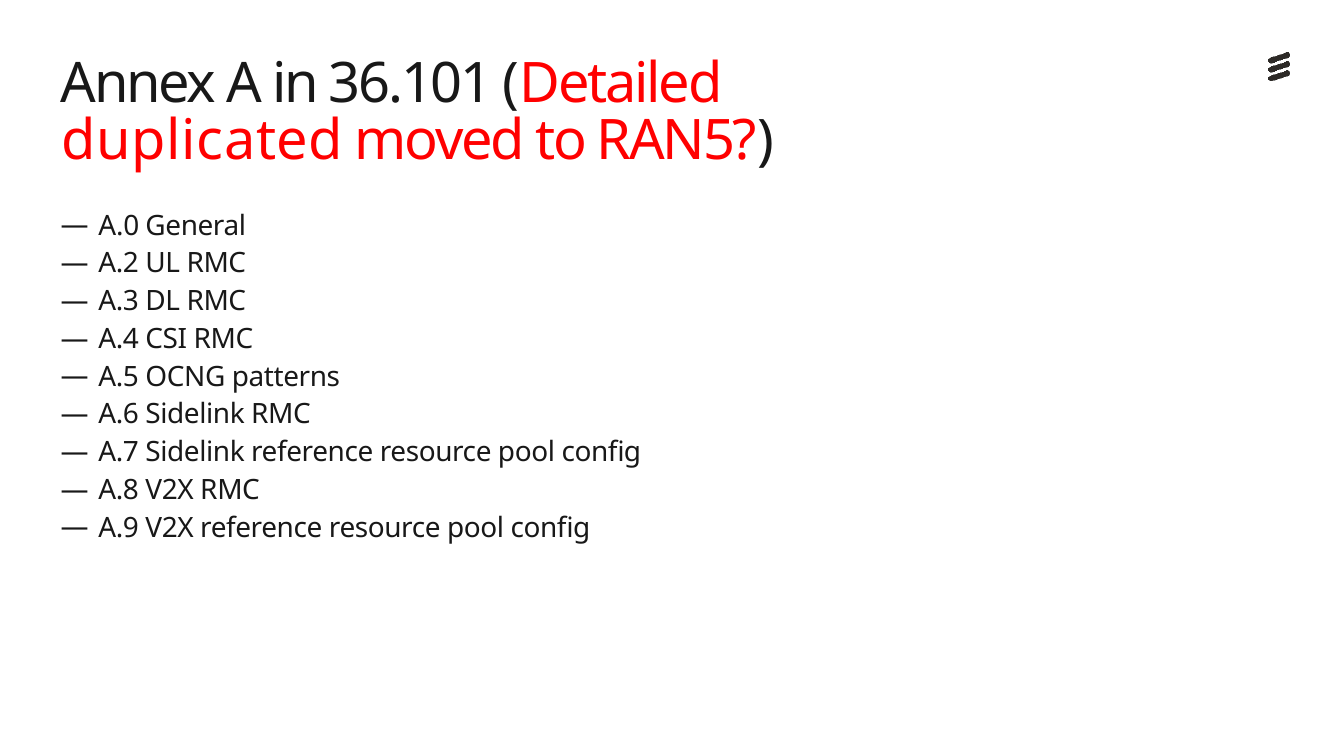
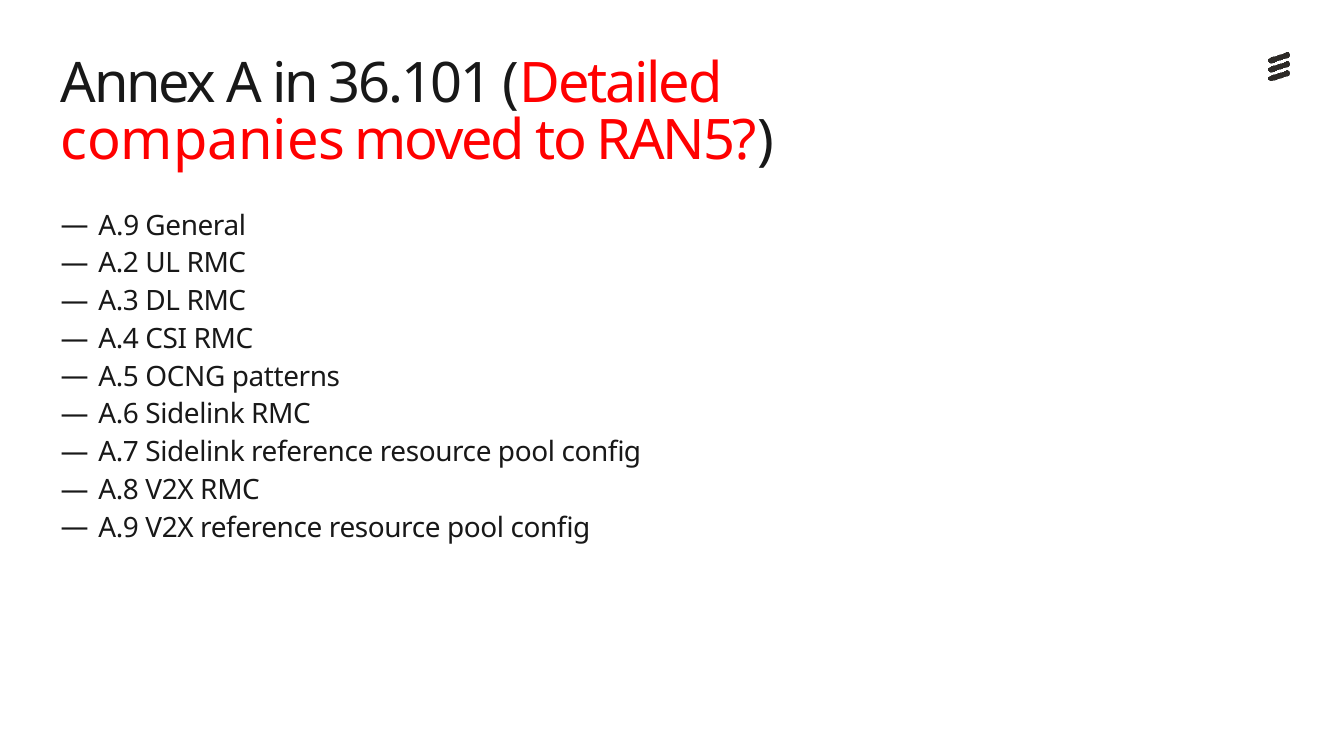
duplicated: duplicated -> companies (203, 141)
A.0: A.0 -> A.9 (119, 226)
